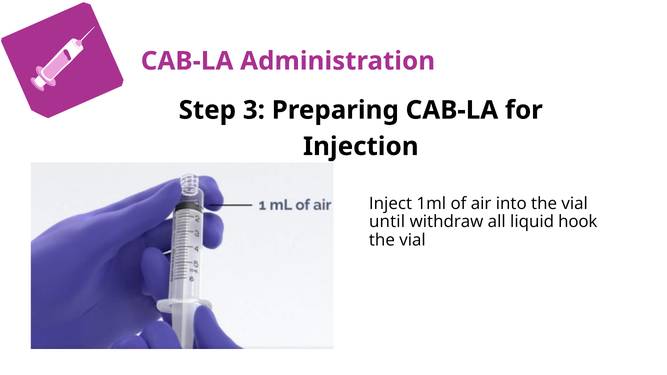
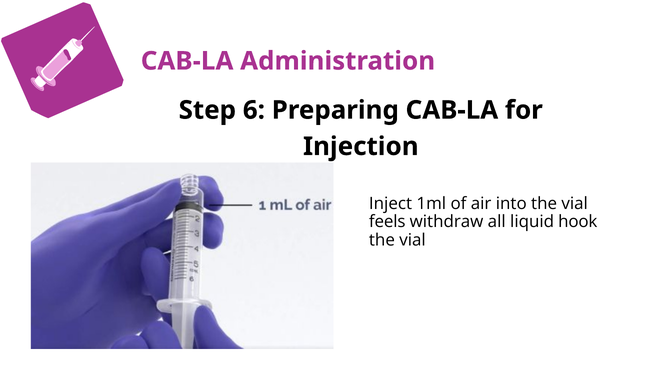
3: 3 -> 6 (254, 110)
until: until -> feels (387, 222)
